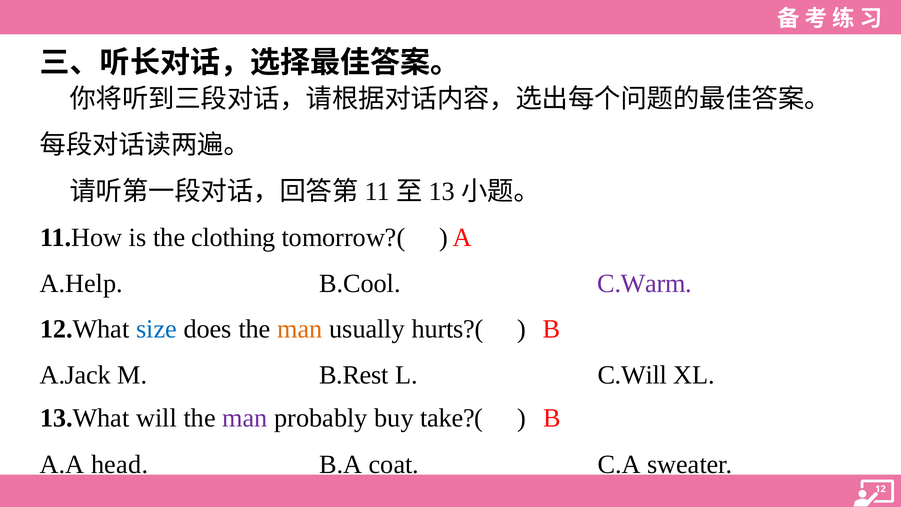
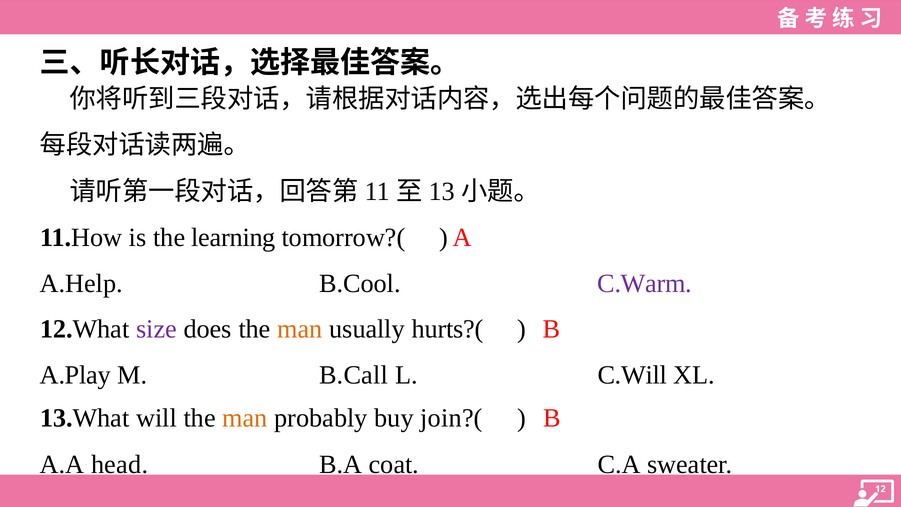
clothing: clothing -> learning (234, 237)
size colour: blue -> purple (157, 329)
A.Jack: A.Jack -> A.Play (75, 375)
B.Rest: B.Rest -> B.Call (354, 375)
man colour: purple -> orange (245, 418)
take?(: take?( -> join?( (452, 418)
